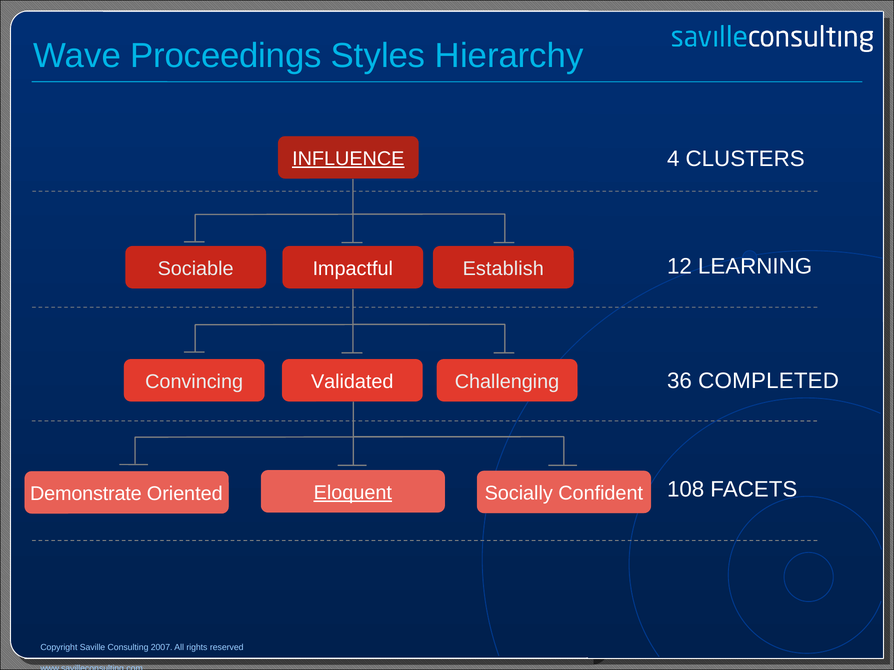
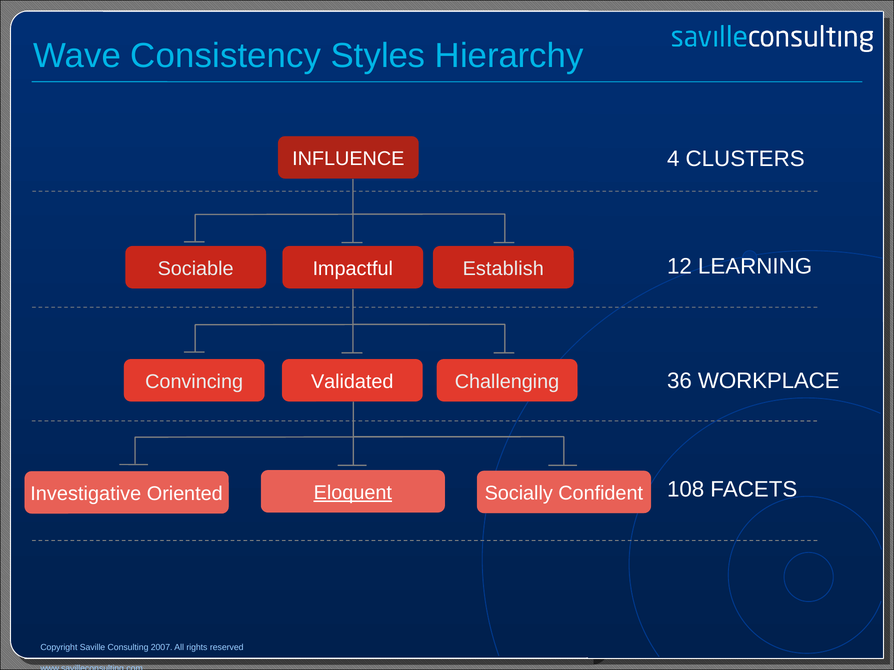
Proceedings: Proceedings -> Consistency (226, 56)
INFLUENCE underline: present -> none (348, 159)
COMPLETED: COMPLETED -> WORKPLACE (769, 381)
Demonstrate: Demonstrate -> Investigative (86, 494)
